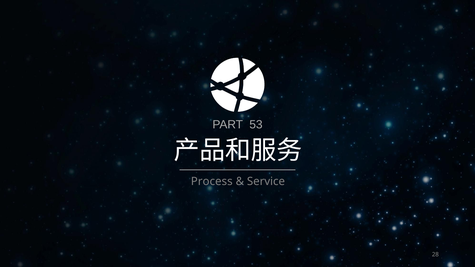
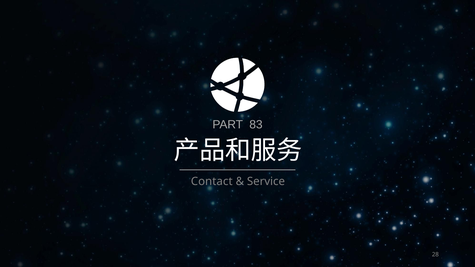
53: 53 -> 83 (256, 125)
Process: Process -> Contact (212, 182)
